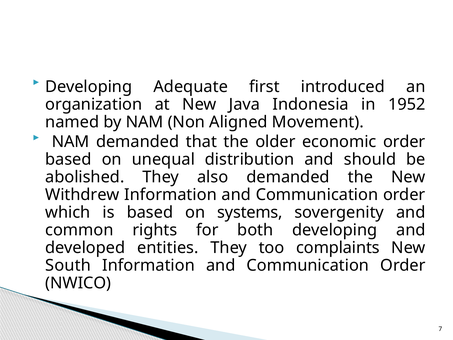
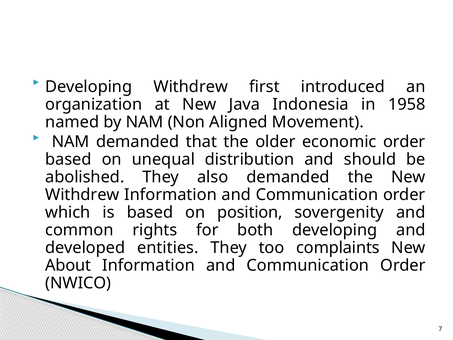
Developing Adequate: Adequate -> Withdrew (191, 87)
1952: 1952 -> 1958 (407, 104)
systems: systems -> position (250, 212)
South: South -> About (68, 265)
